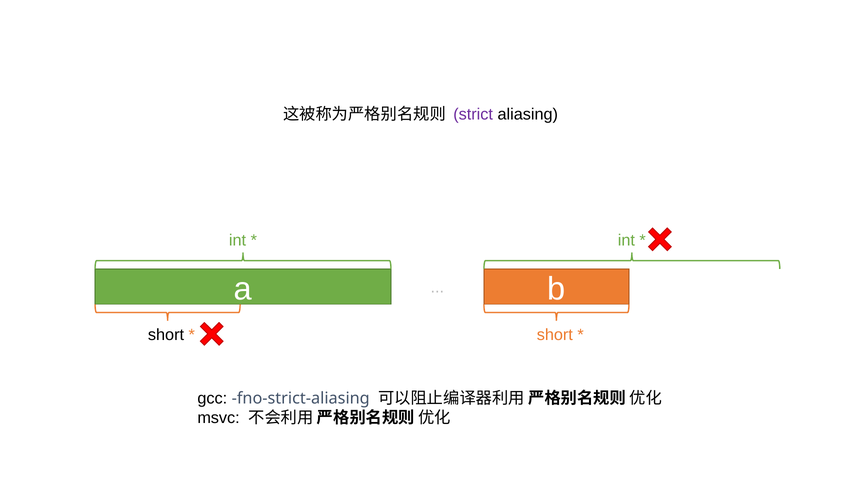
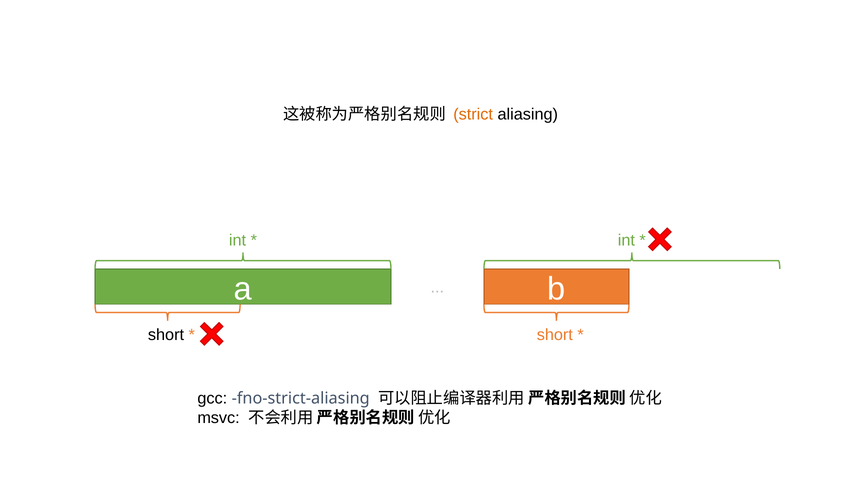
strict colour: purple -> orange (473, 115)
